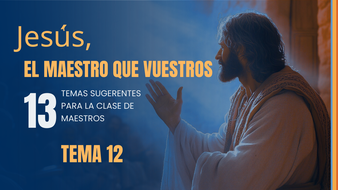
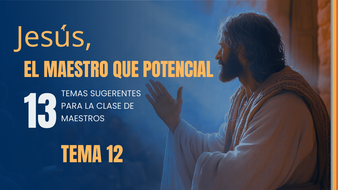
VUESTROS: VUESTROS -> POTENCIAL (178, 71)
